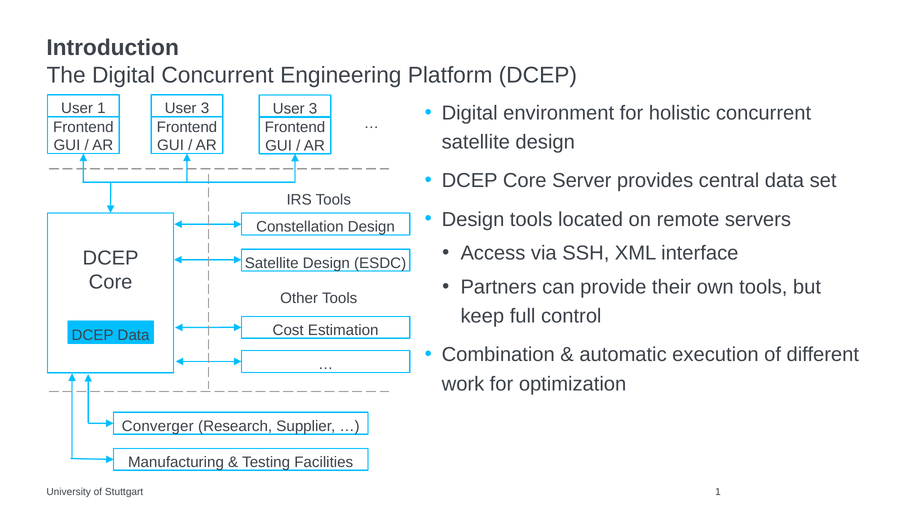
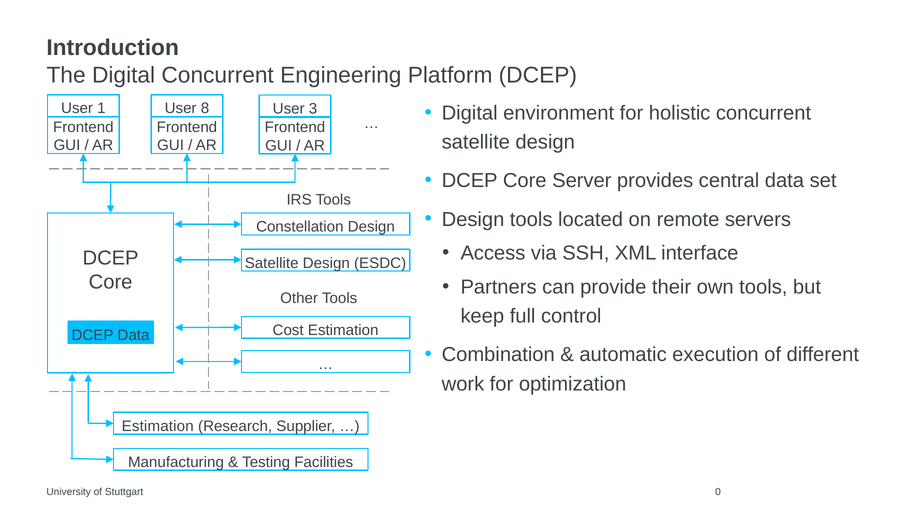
3: 3 -> 8 (205, 108)
Converger: Converger -> Estimation (158, 426)
Stuttgart 1: 1 -> 0 (718, 492)
